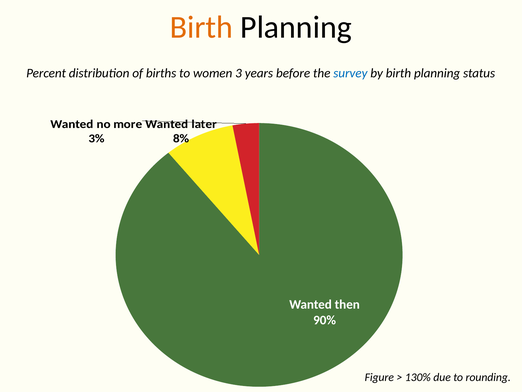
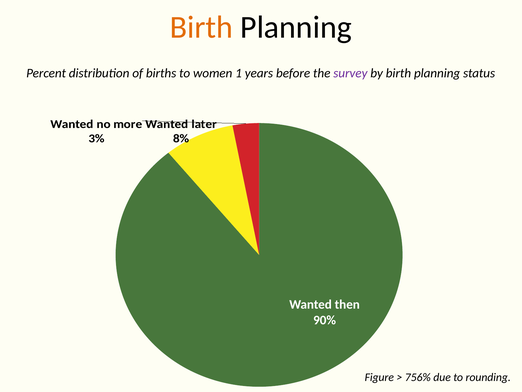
3: 3 -> 1 (239, 73)
survey colour: blue -> purple (350, 73)
130%: 130% -> 756% (418, 377)
